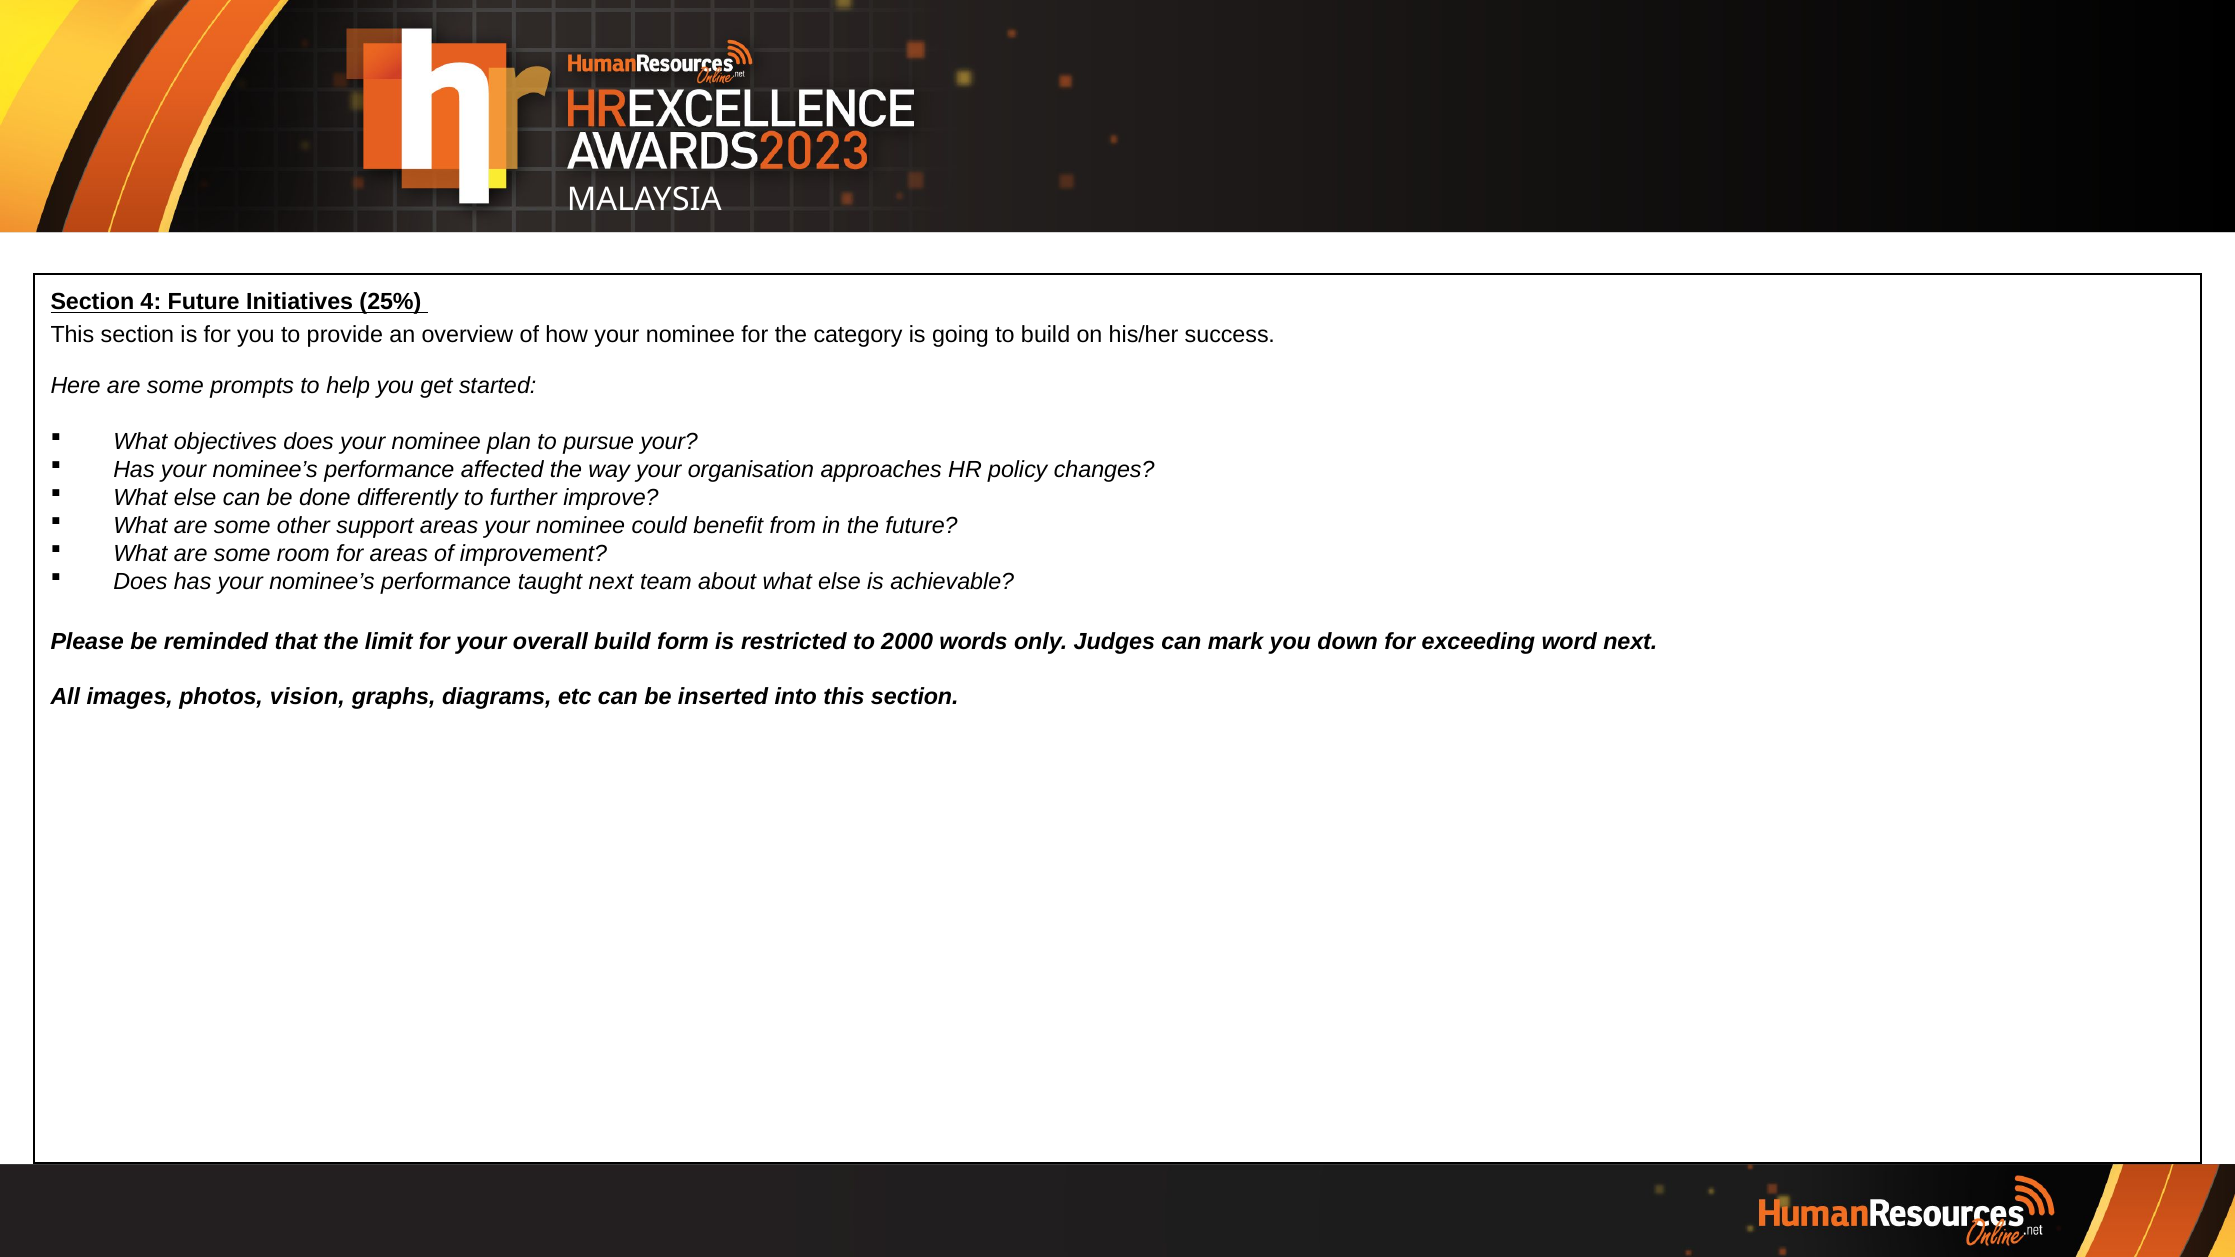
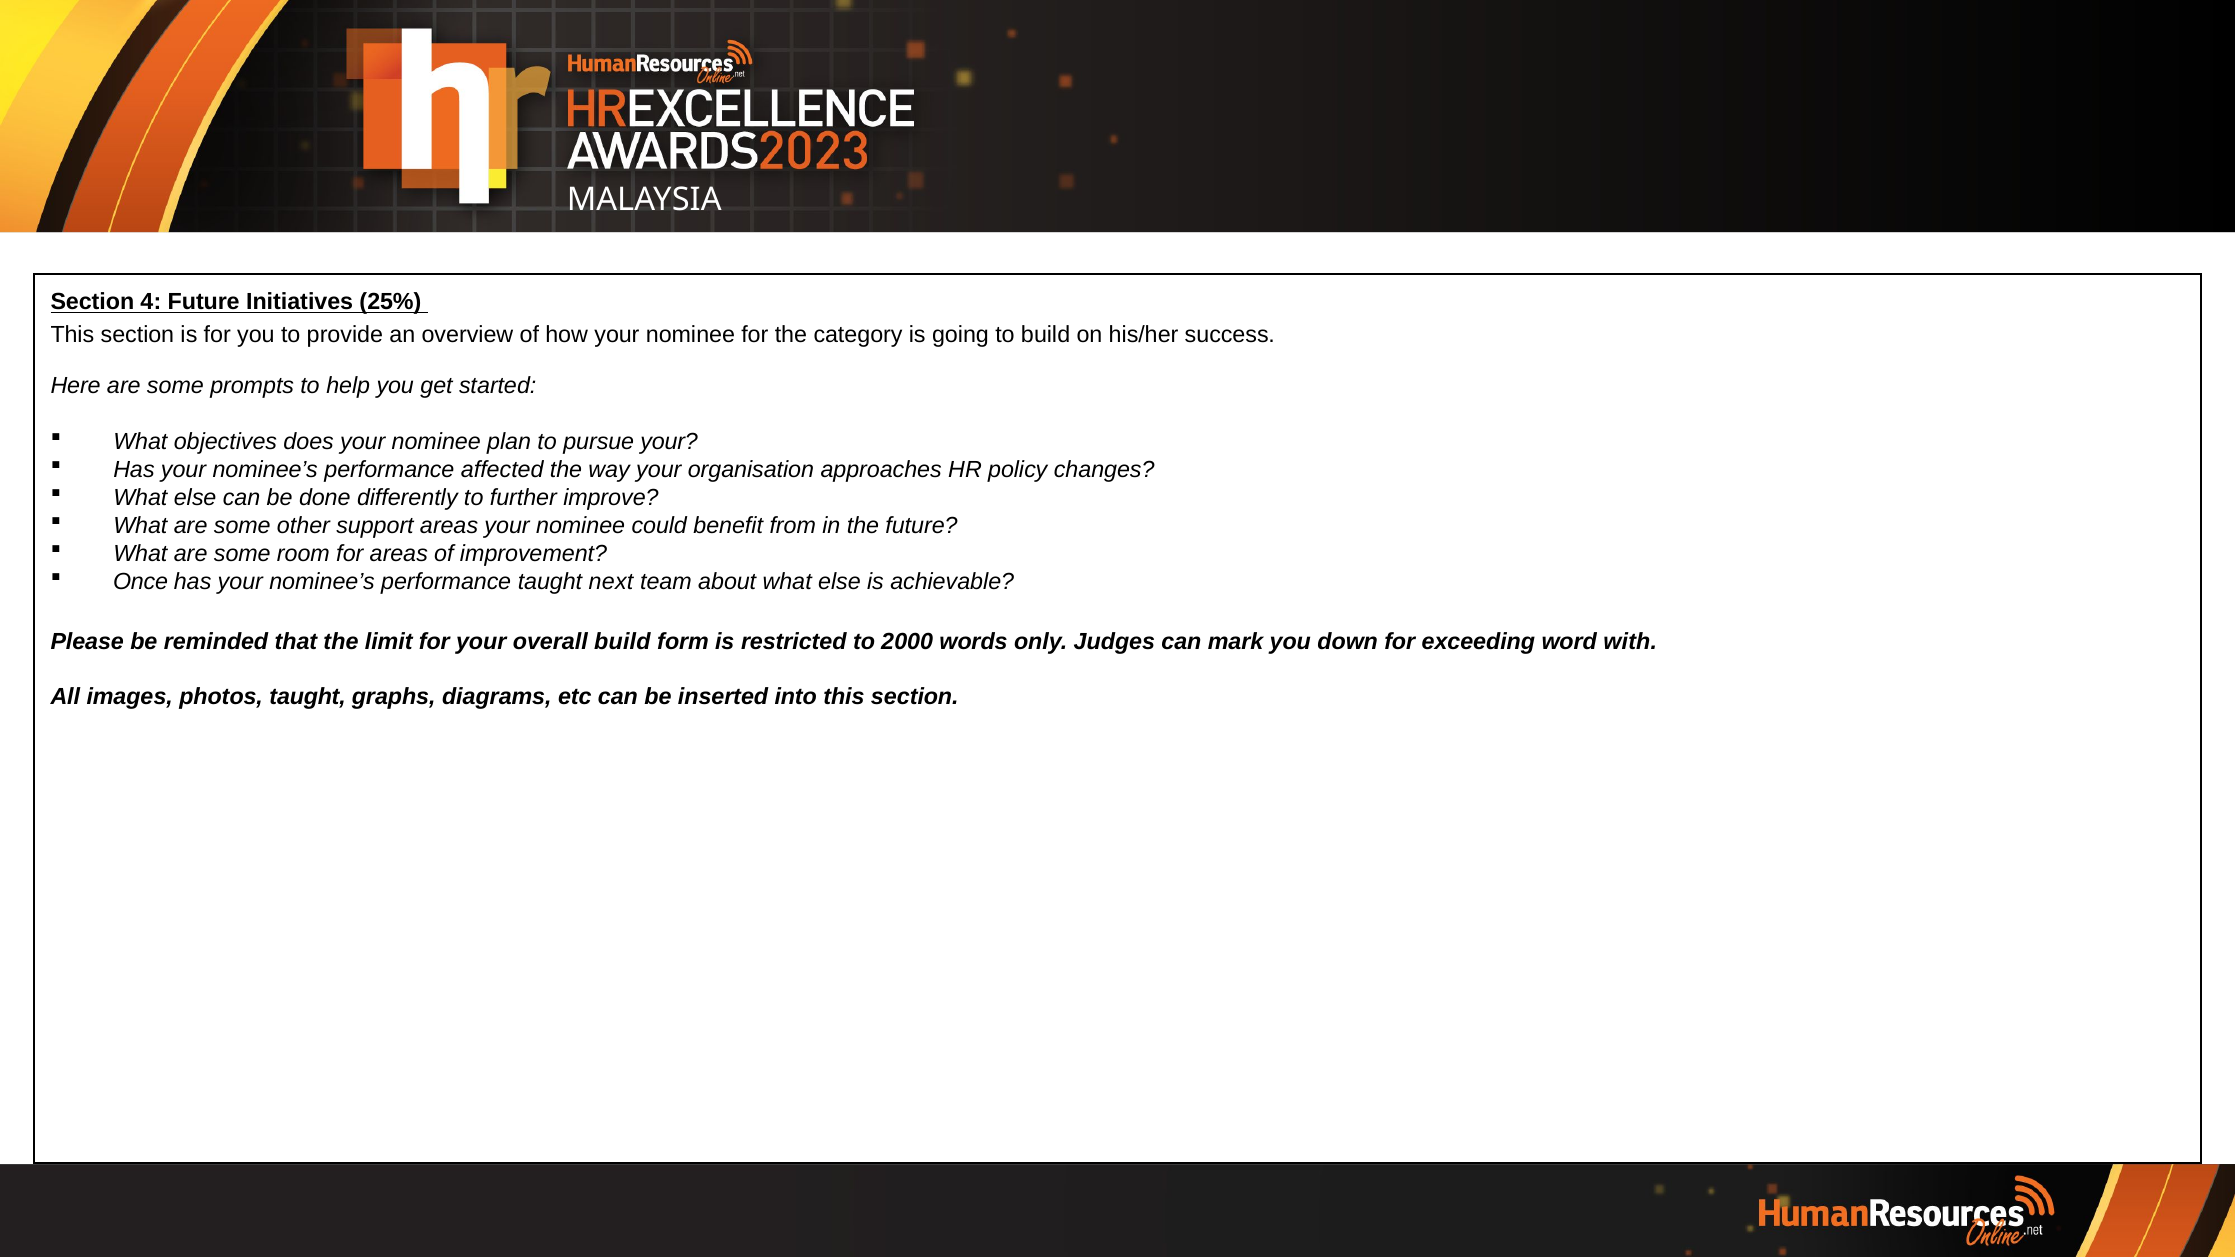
Does: Does -> Once (141, 582)
word next: next -> with (1630, 642)
photos vision: vision -> taught (308, 697)
